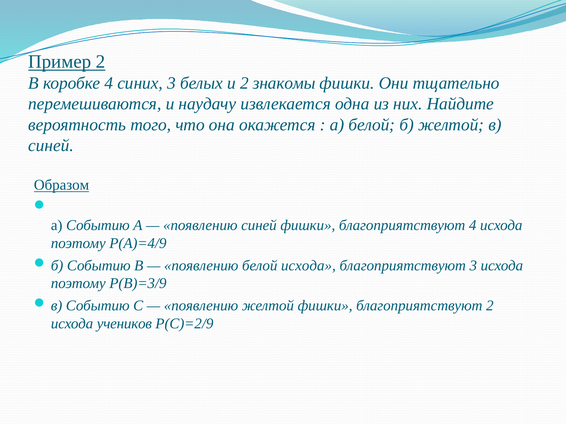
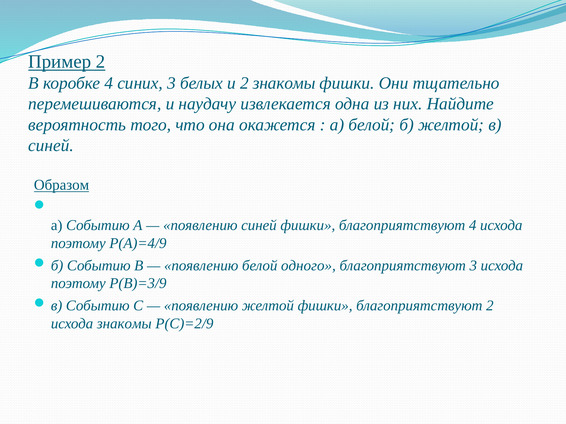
белой исхода: исхода -> одного (308, 266)
исхода учеников: учеников -> знакомы (124, 324)
